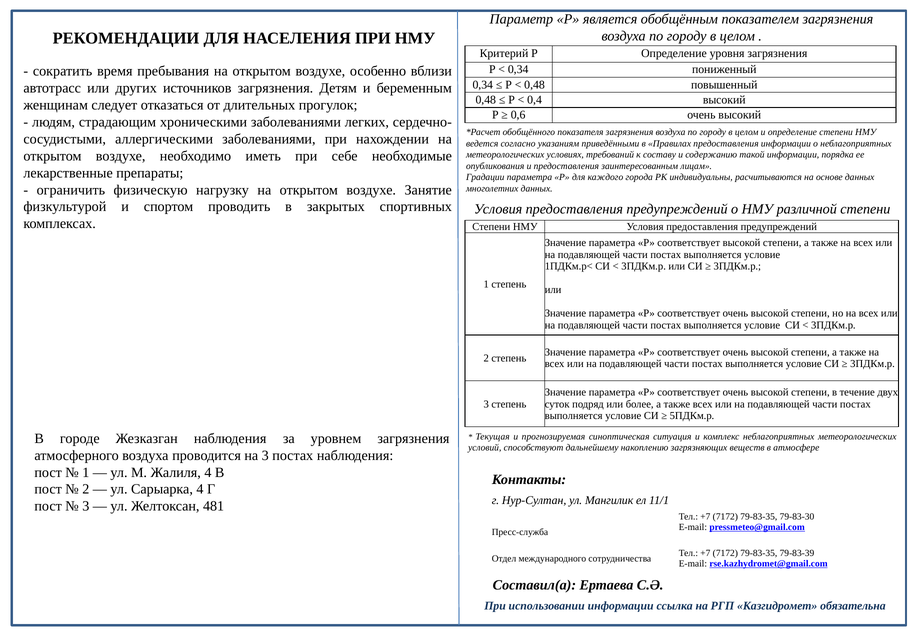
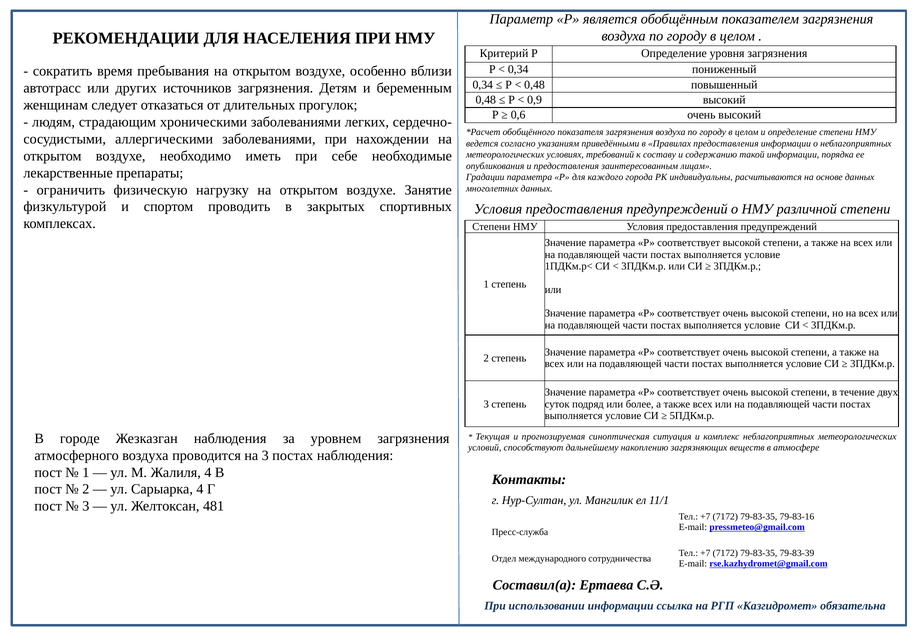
0,4: 0,4 -> 0,9 (535, 100)
79-83-30: 79-83-30 -> 79-83-16 (797, 516)
